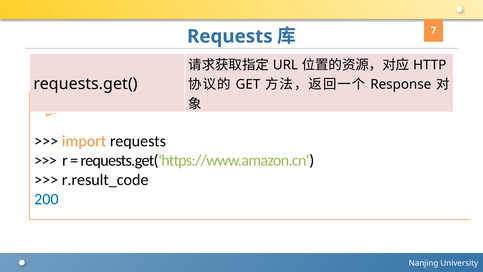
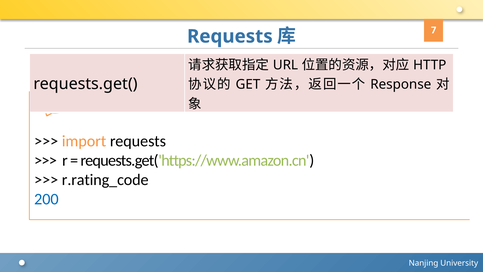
r.result_code: r.result_code -> r.rating_code (105, 180)
